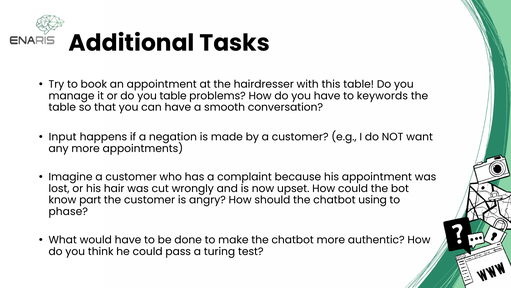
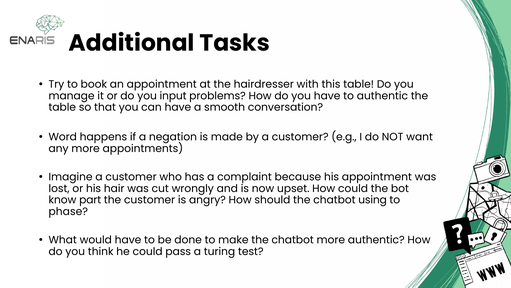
you table: table -> input (173, 96)
to keywords: keywords -> authentic (382, 96)
Input: Input -> Word (63, 137)
